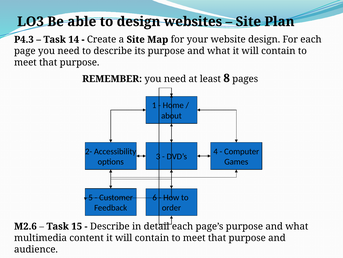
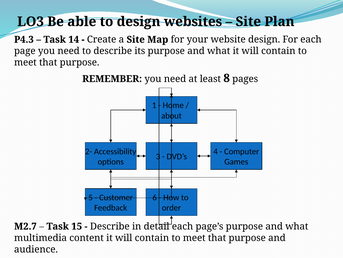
M2.6: M2.6 -> M2.7 (25, 226)
